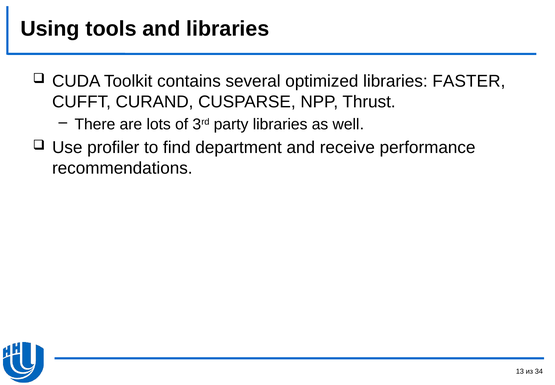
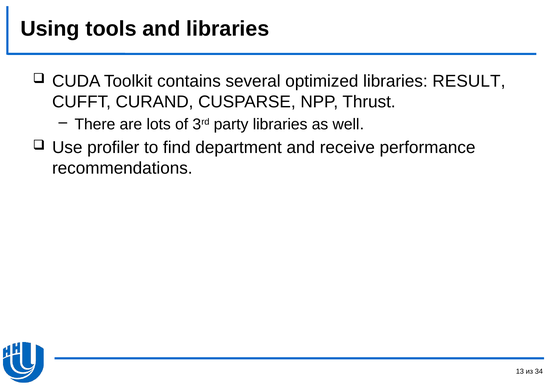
FASTER: FASTER -> RESULT (469, 81)
